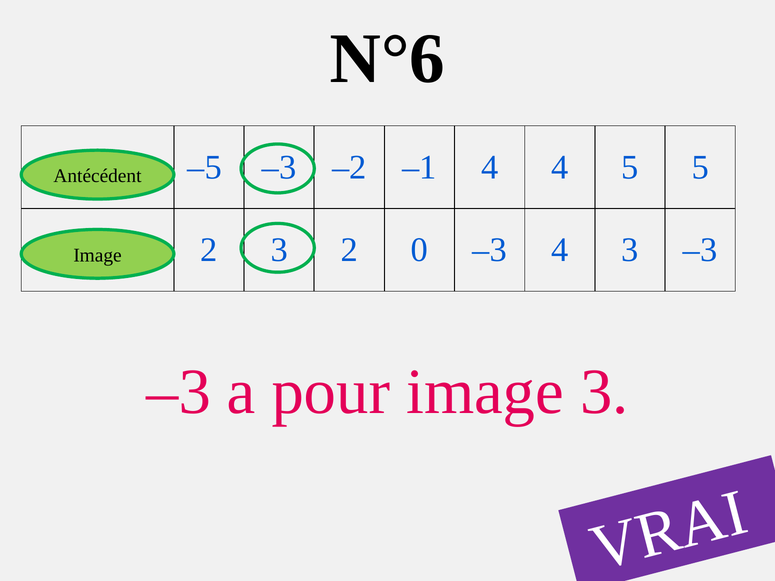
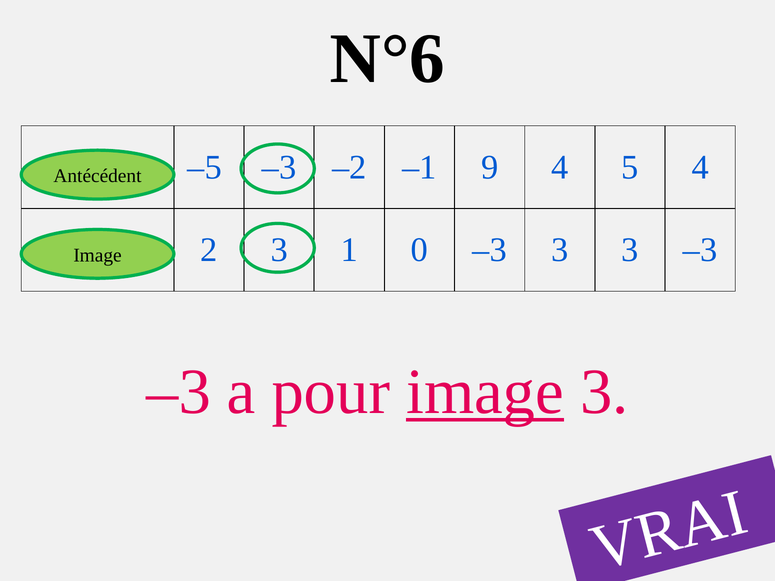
–1 4: 4 -> 9 (490, 167)
5 5: 5 -> 4 (700, 167)
3 2: 2 -> 1 (349, 250)
–3 4: 4 -> 3 (560, 250)
image underline: none -> present (485, 392)
